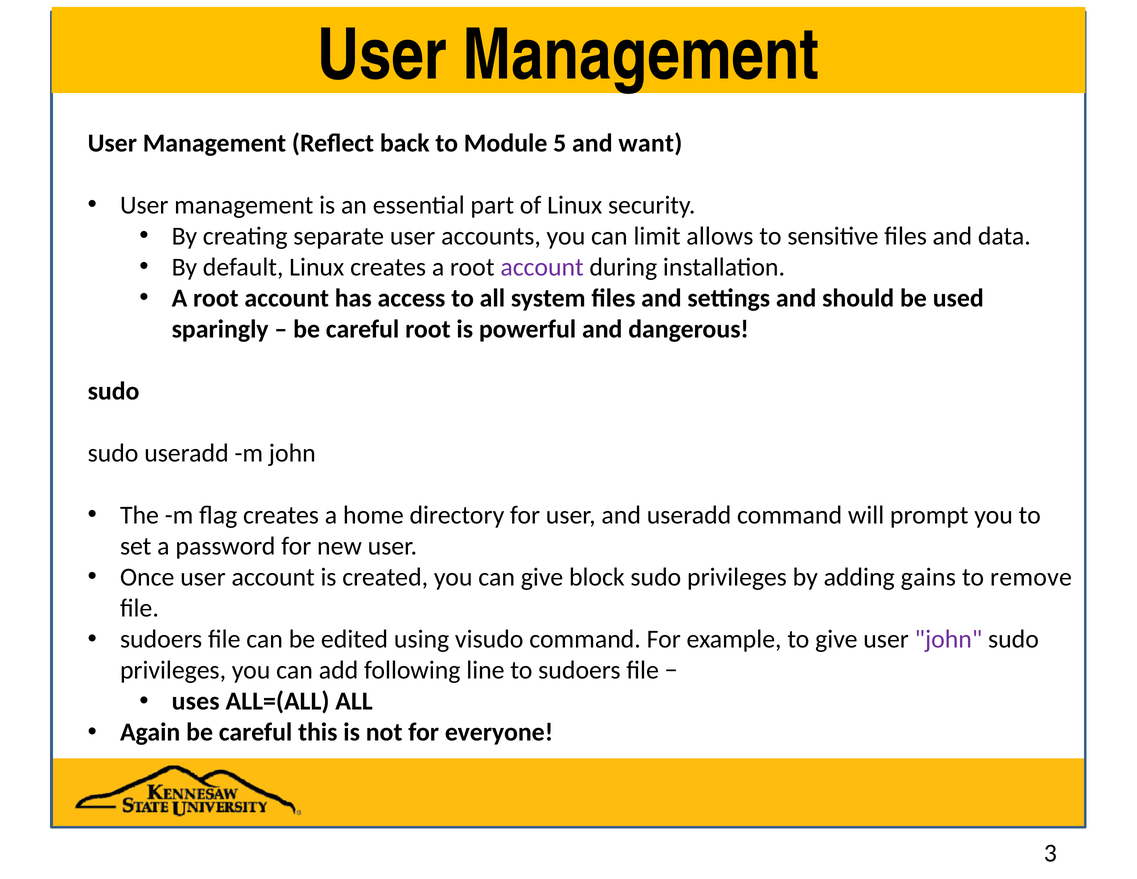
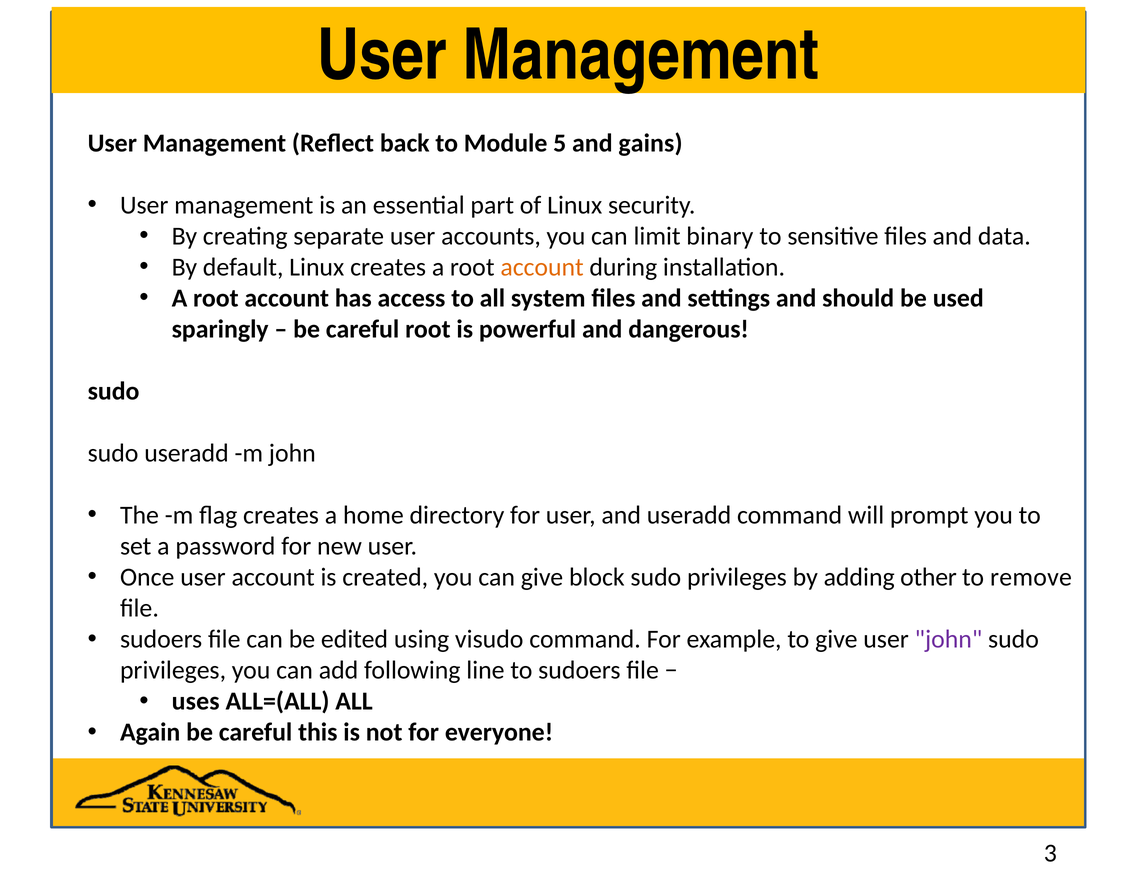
want: want -> gains (650, 143)
allows: allows -> binary (720, 236)
account colour: purple -> orange (542, 267)
gains: gains -> other (929, 577)
